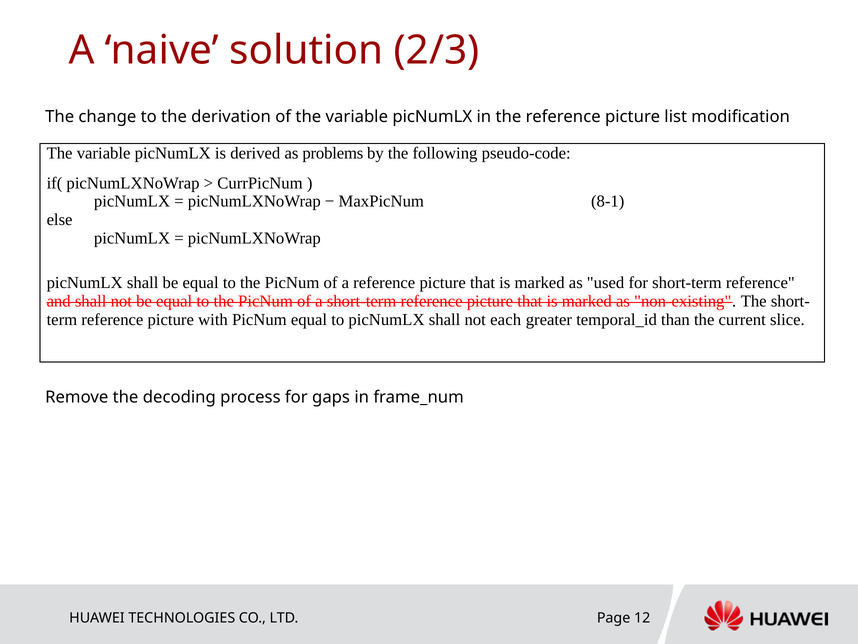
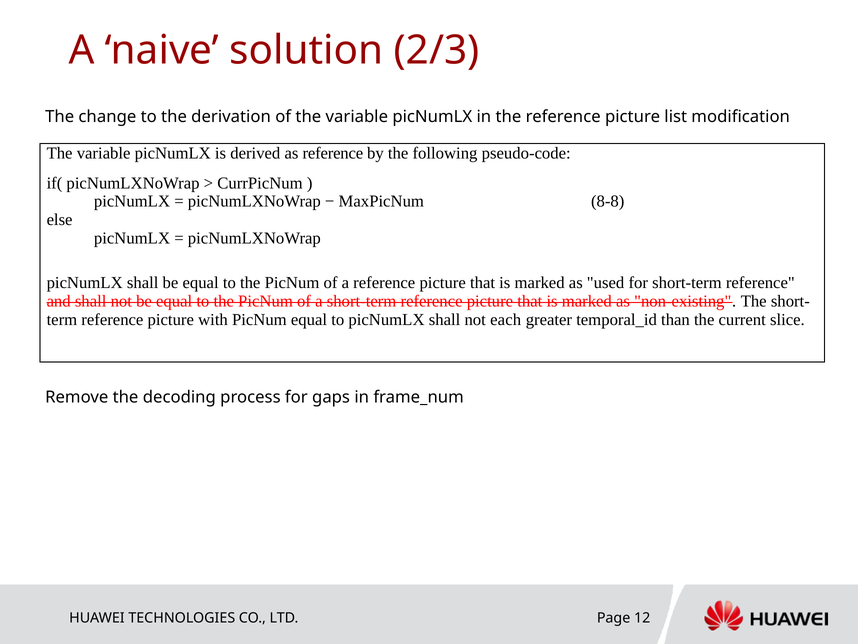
as problems: problems -> reference (333, 153)
8‑1: 8‑1 -> 8‑8 (608, 201)
